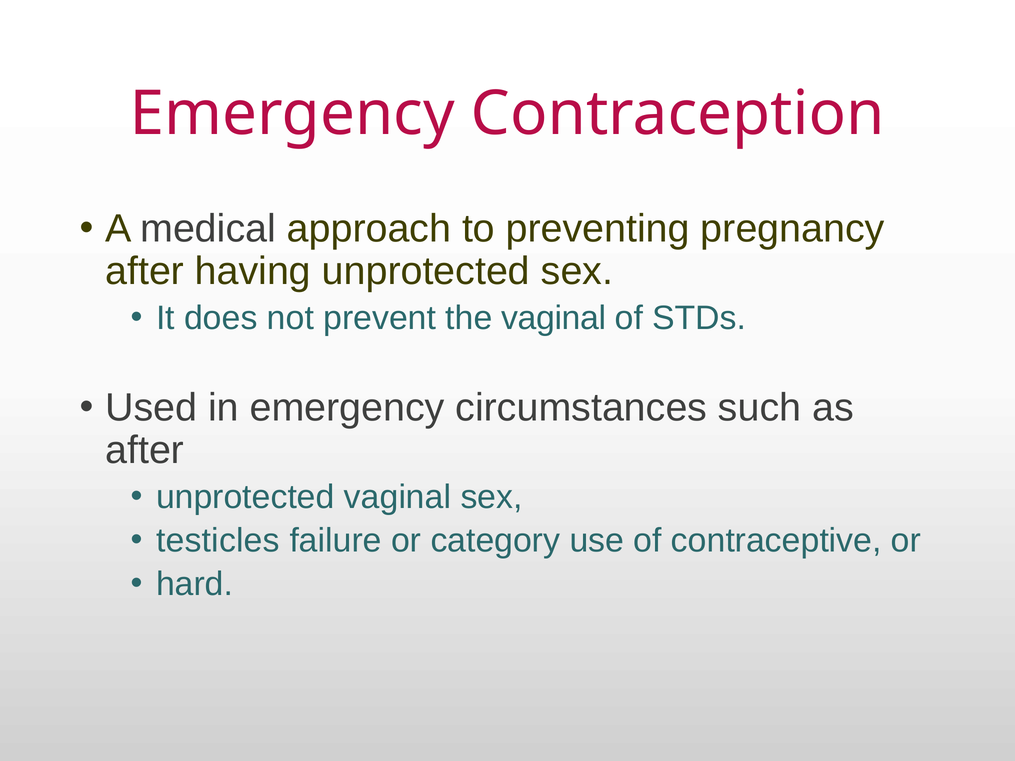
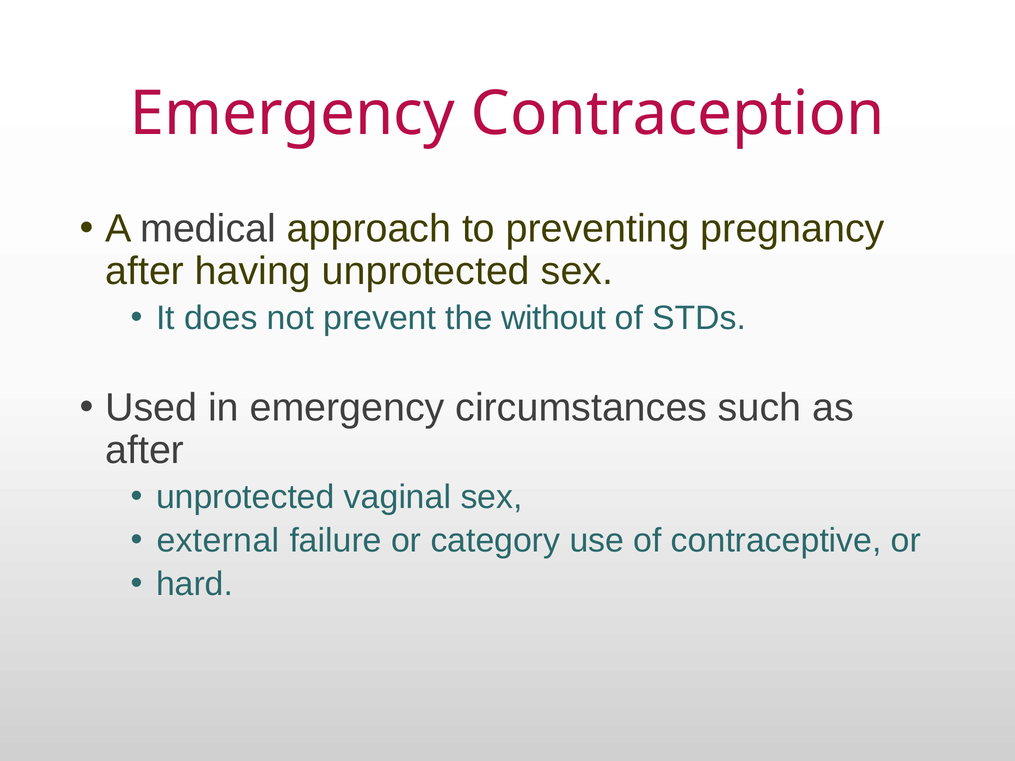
the vaginal: vaginal -> without (554, 318)
testicles: testicles -> external (218, 541)
